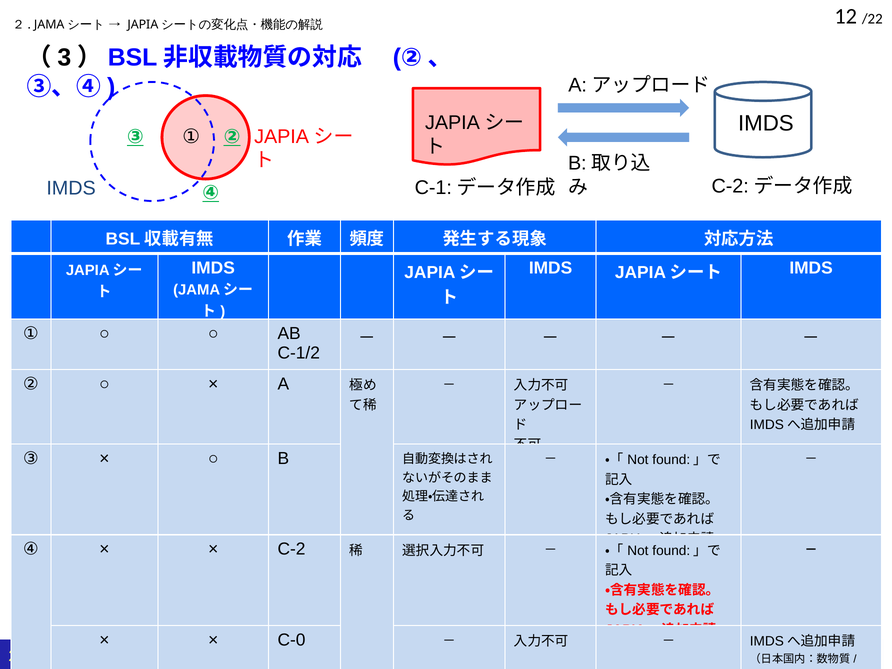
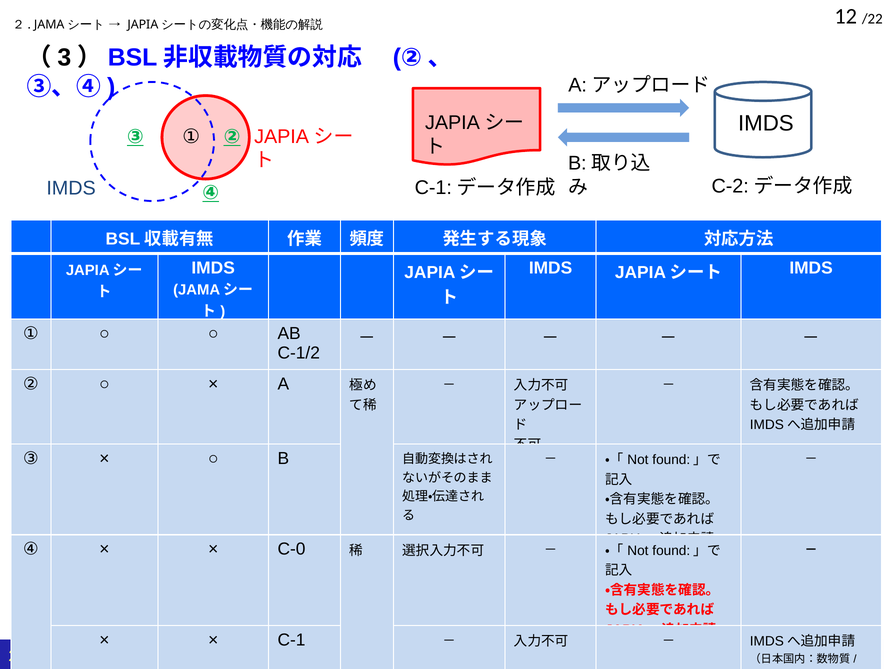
C-2: C-2 -> C-0 (291, 549)
C-0: C-0 -> C-1 (291, 640)
